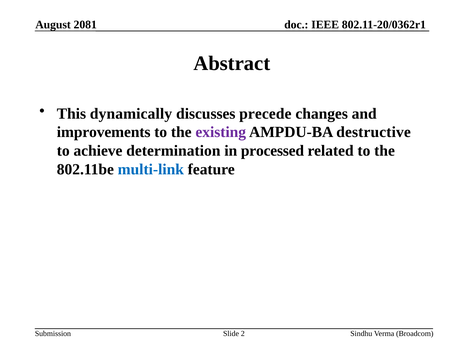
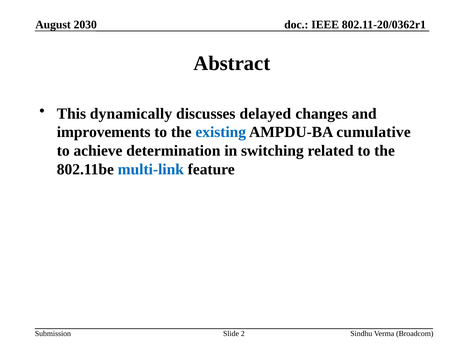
2081: 2081 -> 2030 (85, 25)
precede: precede -> delayed (265, 114)
existing colour: purple -> blue (221, 132)
destructive: destructive -> cumulative (374, 132)
processed: processed -> switching (272, 151)
